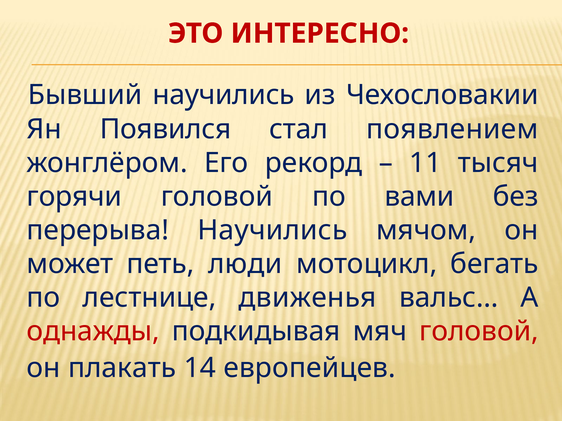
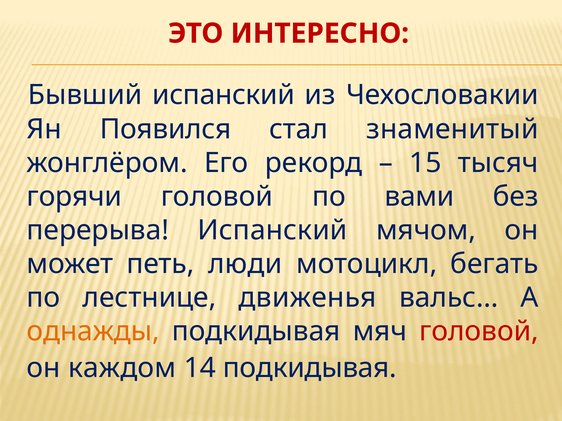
Бывший научились: научились -> испанский (224, 95)
появлением: появлением -> знаменитый (452, 129)
11: 11 -> 15 (425, 163)
перерыва Научились: Научились -> Испанский (272, 230)
однажды colour: red -> orange (93, 332)
плакать: плакать -> каждом (122, 368)
14 европейцев: европейцев -> подкидывая (310, 368)
